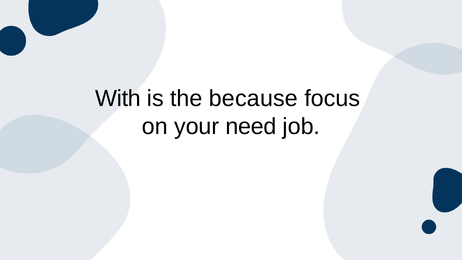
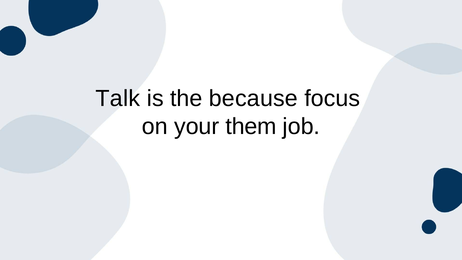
With: With -> Talk (118, 99)
need: need -> them (251, 127)
